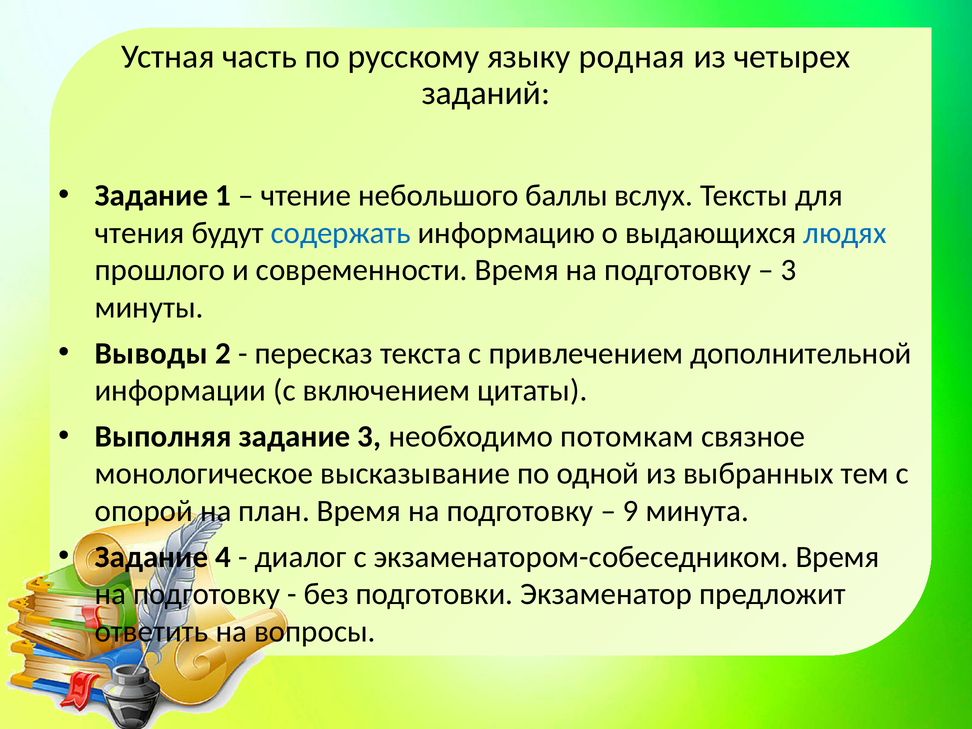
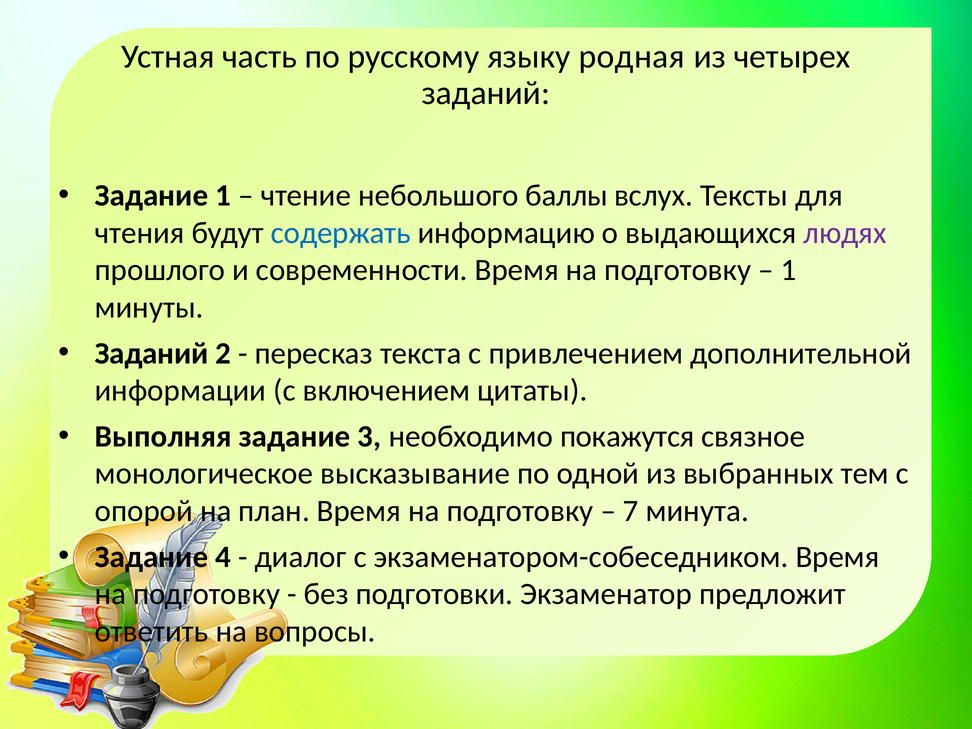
людях colour: blue -> purple (845, 233)
3: 3 -> 1 (789, 270)
Выводы: Выводы -> Заданий (152, 353)
потомкам: потомкам -> покажутся (627, 436)
9: 9 -> 7 (631, 511)
